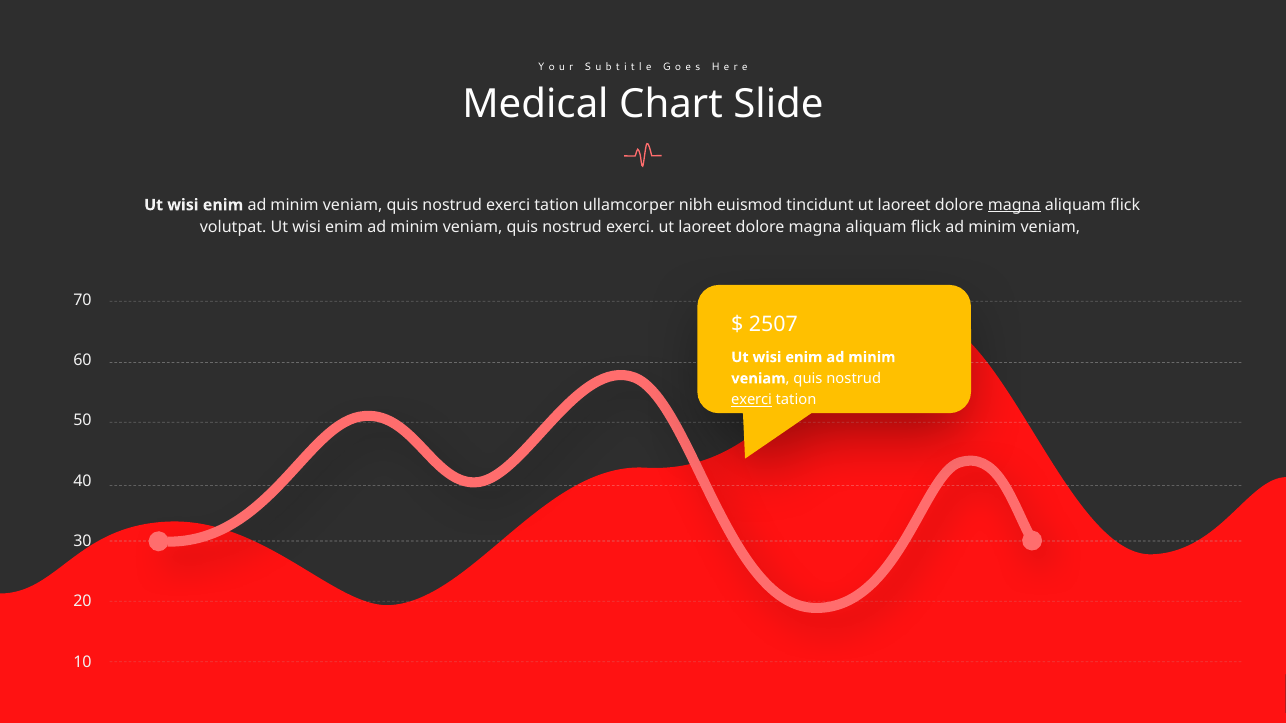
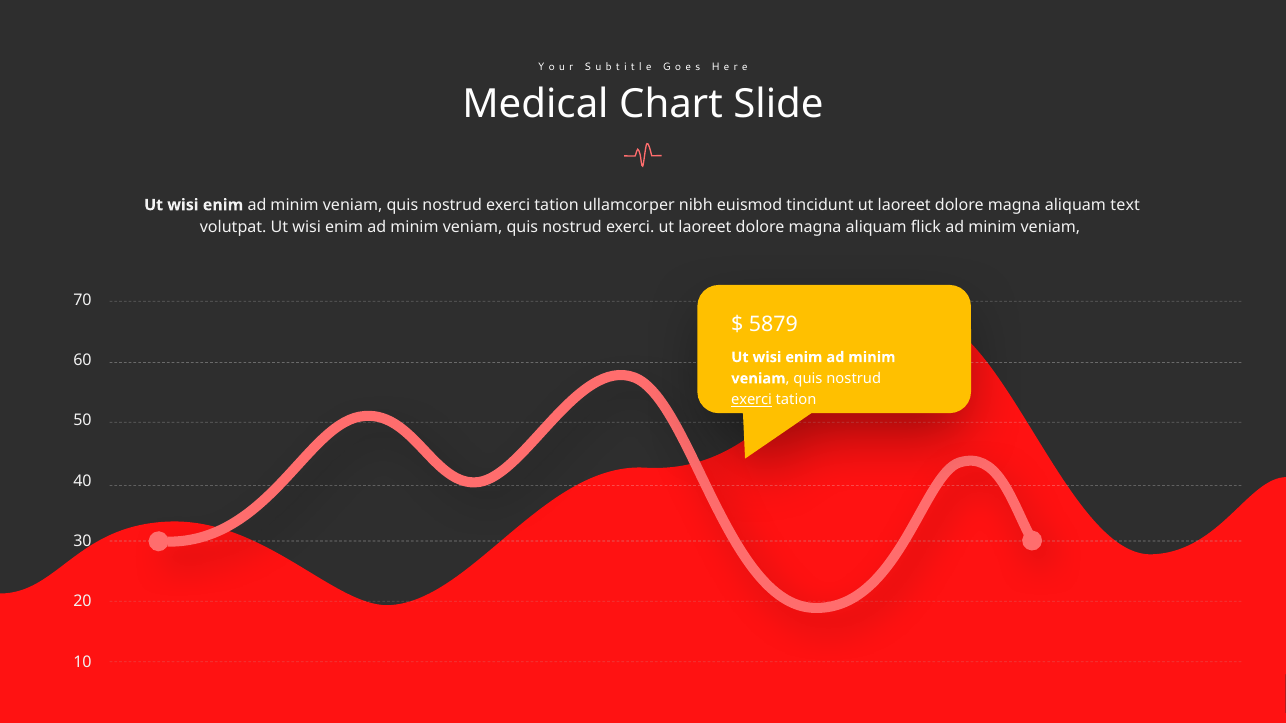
magna underline: present -> none (1014, 205)
flick: flick -> text (1125, 205)
2507: 2507 -> 5879 (773, 325)
